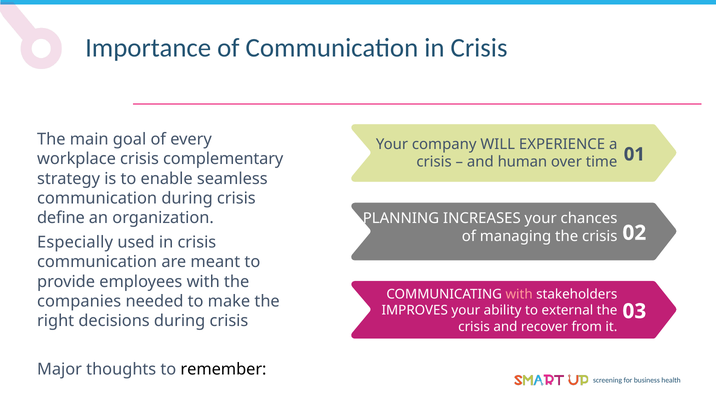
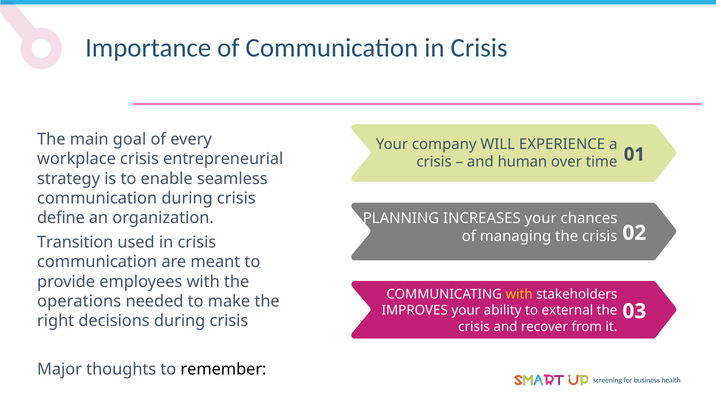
complementary: complementary -> entrepreneurial (223, 159)
Especially: Especially -> Transition (75, 242)
with colour: pink -> yellow (519, 294)
companies: companies -> operations (79, 301)
